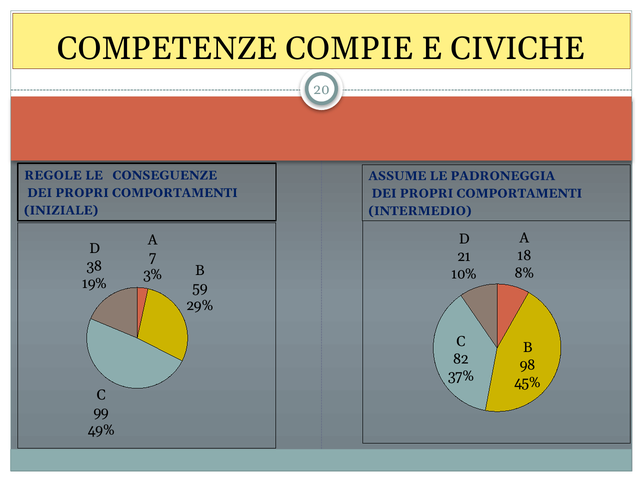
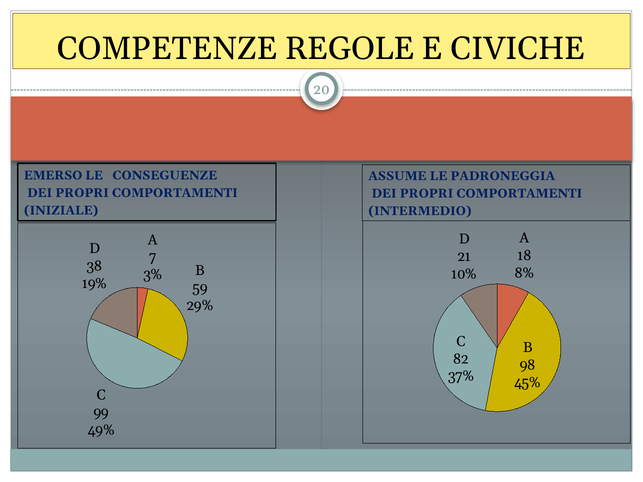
COMPIE: COMPIE -> REGOLE (350, 49)
REGOLE: REGOLE -> EMERSO (53, 175)
